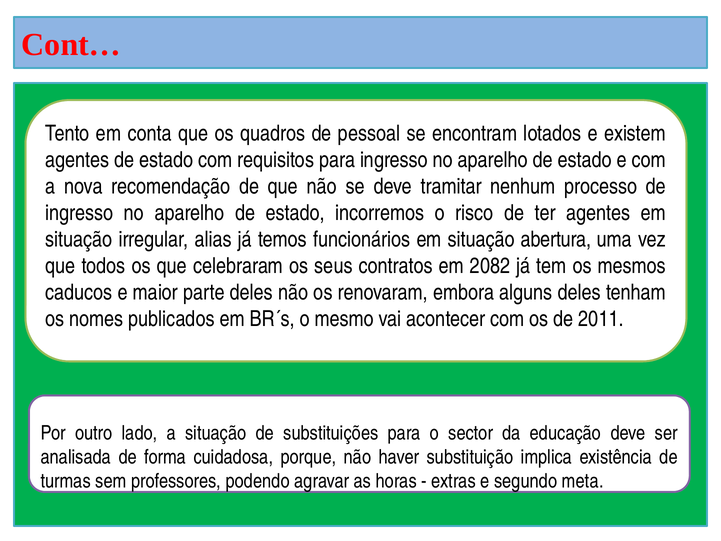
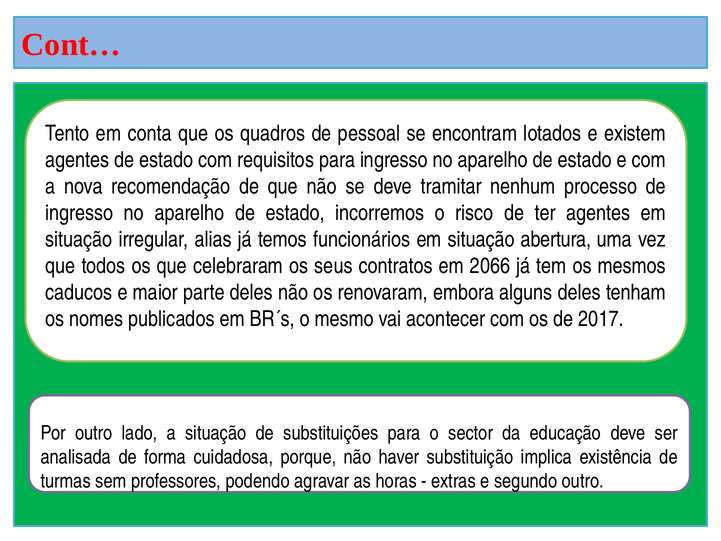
2082: 2082 -> 2066 (490, 266)
2011: 2011 -> 2017 (601, 319)
segundo meta: meta -> outro (583, 481)
